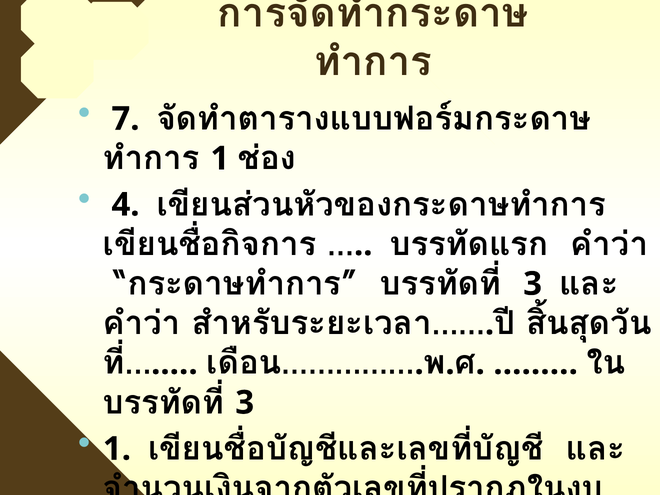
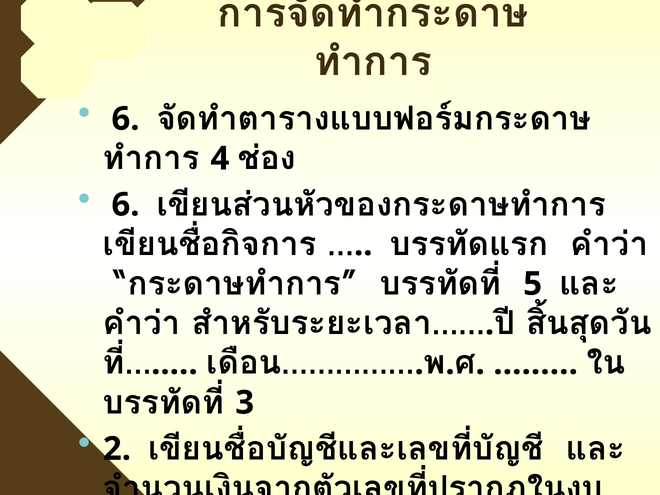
7: 7 -> 6 (126, 119)
1: 1 -> 4 (220, 159)
4: 4 -> 6 (126, 205)
3: 3 -> 5 (533, 284)
1: 1 -> 2 (117, 449)
